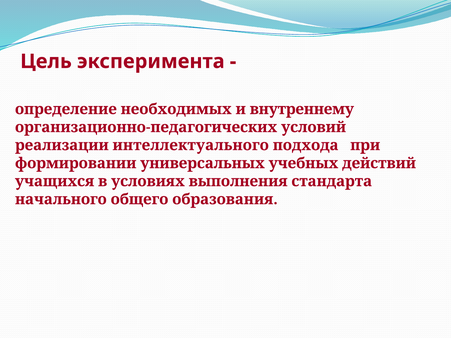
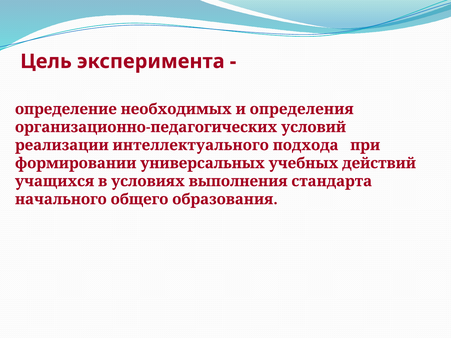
внутреннему: внутреннему -> определения (302, 109)
